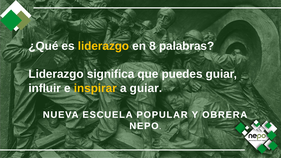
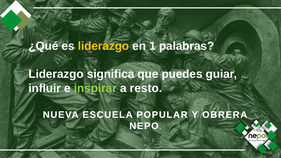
8: 8 -> 1 (153, 46)
inspirar colour: yellow -> light green (95, 88)
a guiar: guiar -> resto (146, 88)
